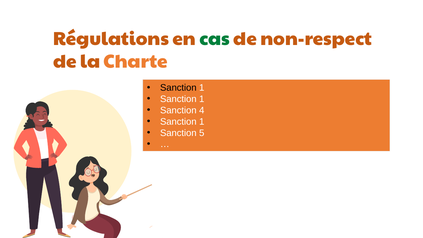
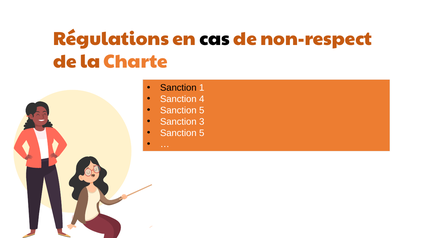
cas colour: green -> black (215, 39)
1: 1 -> 4 (202, 99)
4: 4 -> 5 (202, 110)
1: 1 -> 3 (202, 122)
